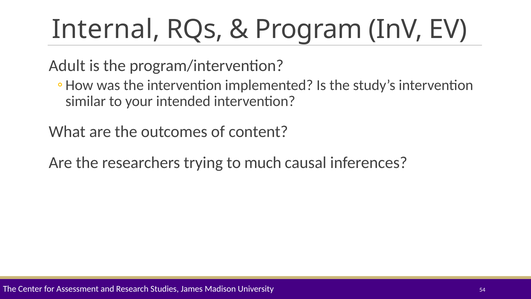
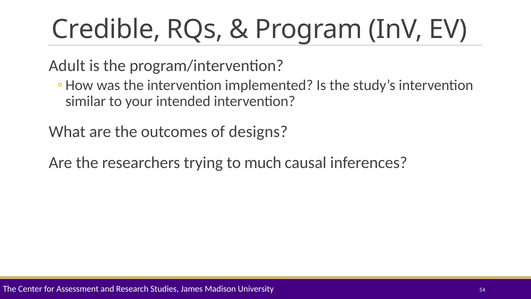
Internal: Internal -> Credible (106, 29)
content: content -> designs (258, 131)
